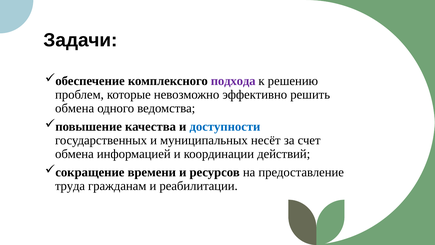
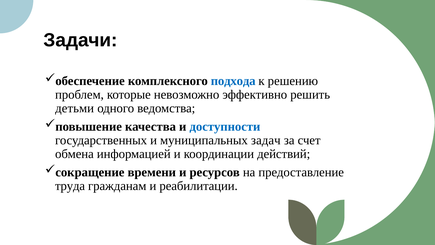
подхода colour: purple -> blue (233, 81)
обмена: обмена -> детьми (75, 108)
несёт: несёт -> задач (266, 140)
